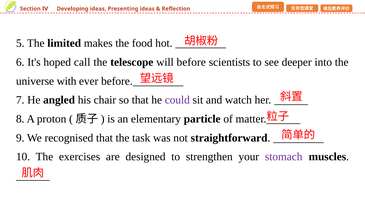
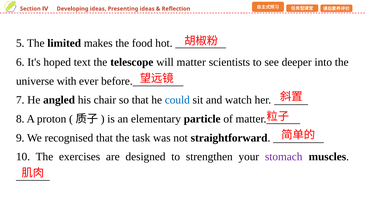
call: call -> text (82, 62)
before: before -> matter (191, 62)
could colour: purple -> blue (177, 100)
